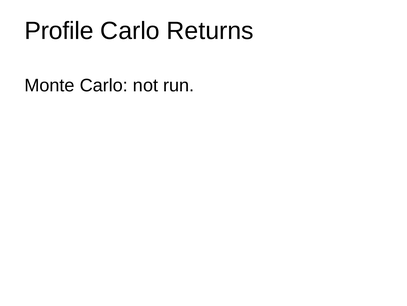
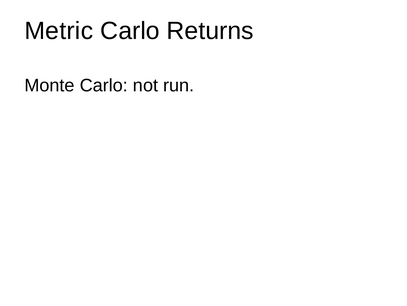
Profile: Profile -> Metric (59, 31)
